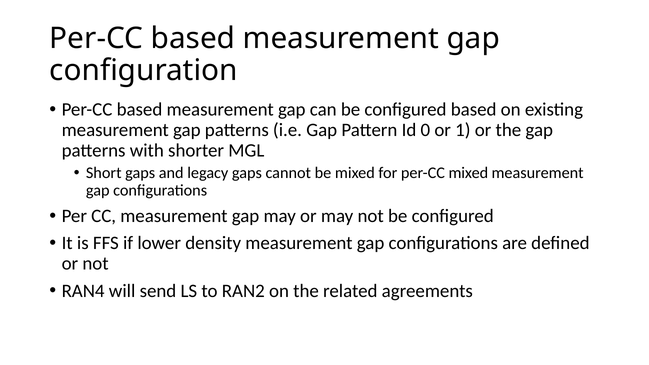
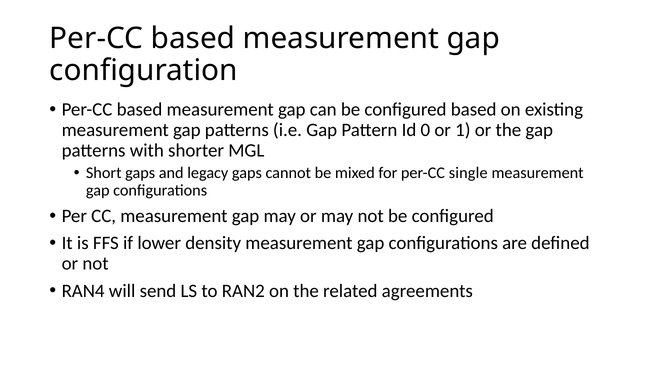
per-CC mixed: mixed -> single (468, 173)
